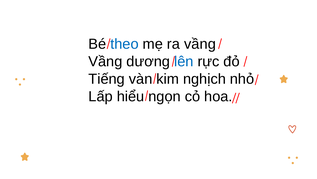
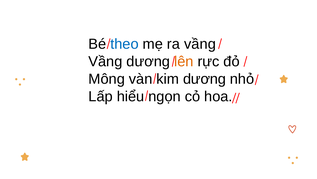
lên colour: blue -> orange (184, 62)
Tiếng: Tiếng -> Mông (107, 79)
kim nghịch: nghịch -> dương (205, 79)
